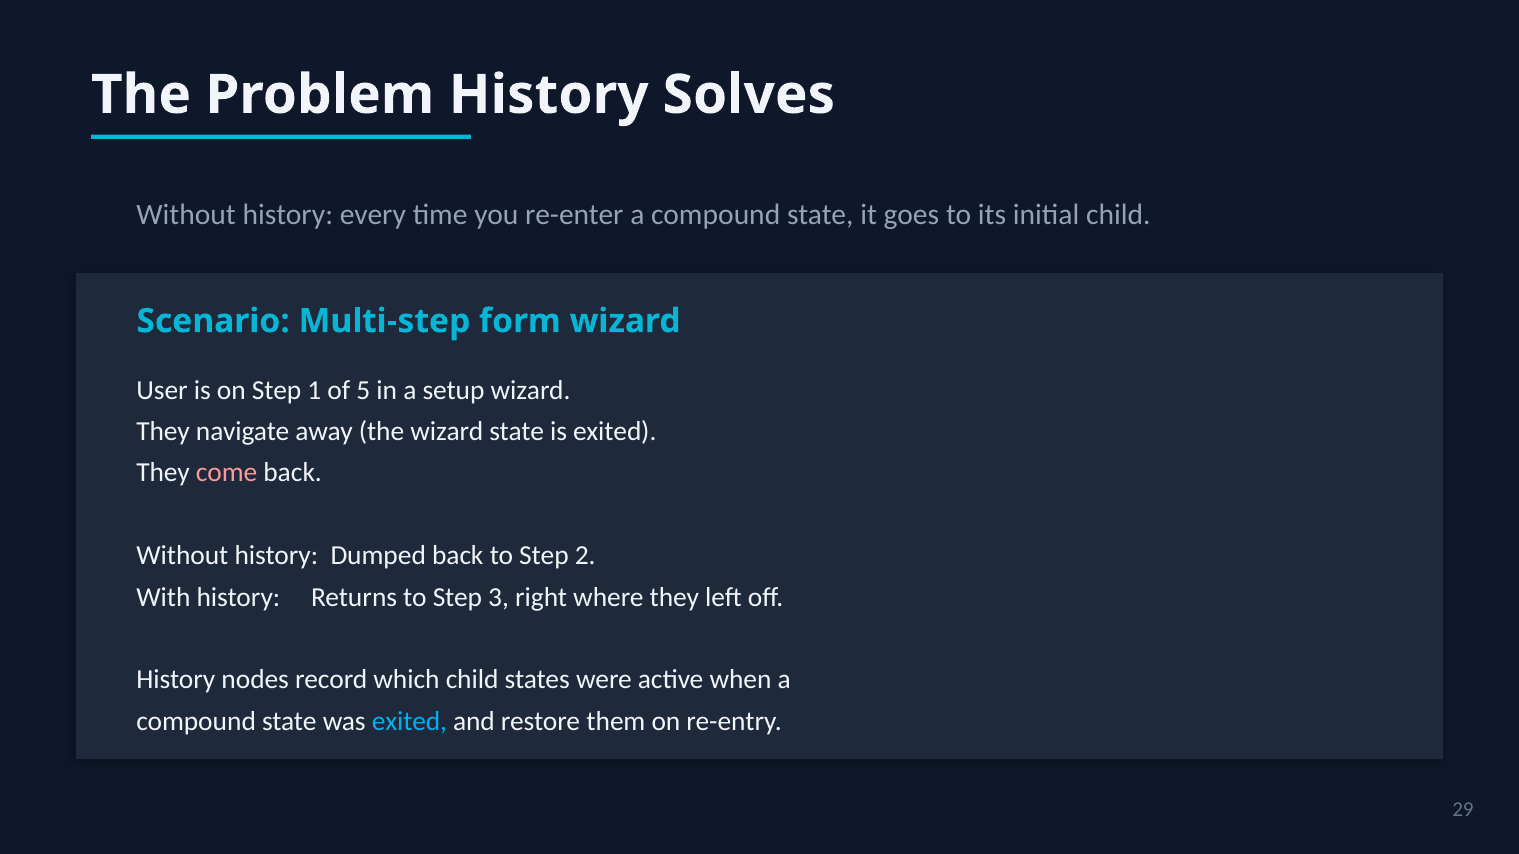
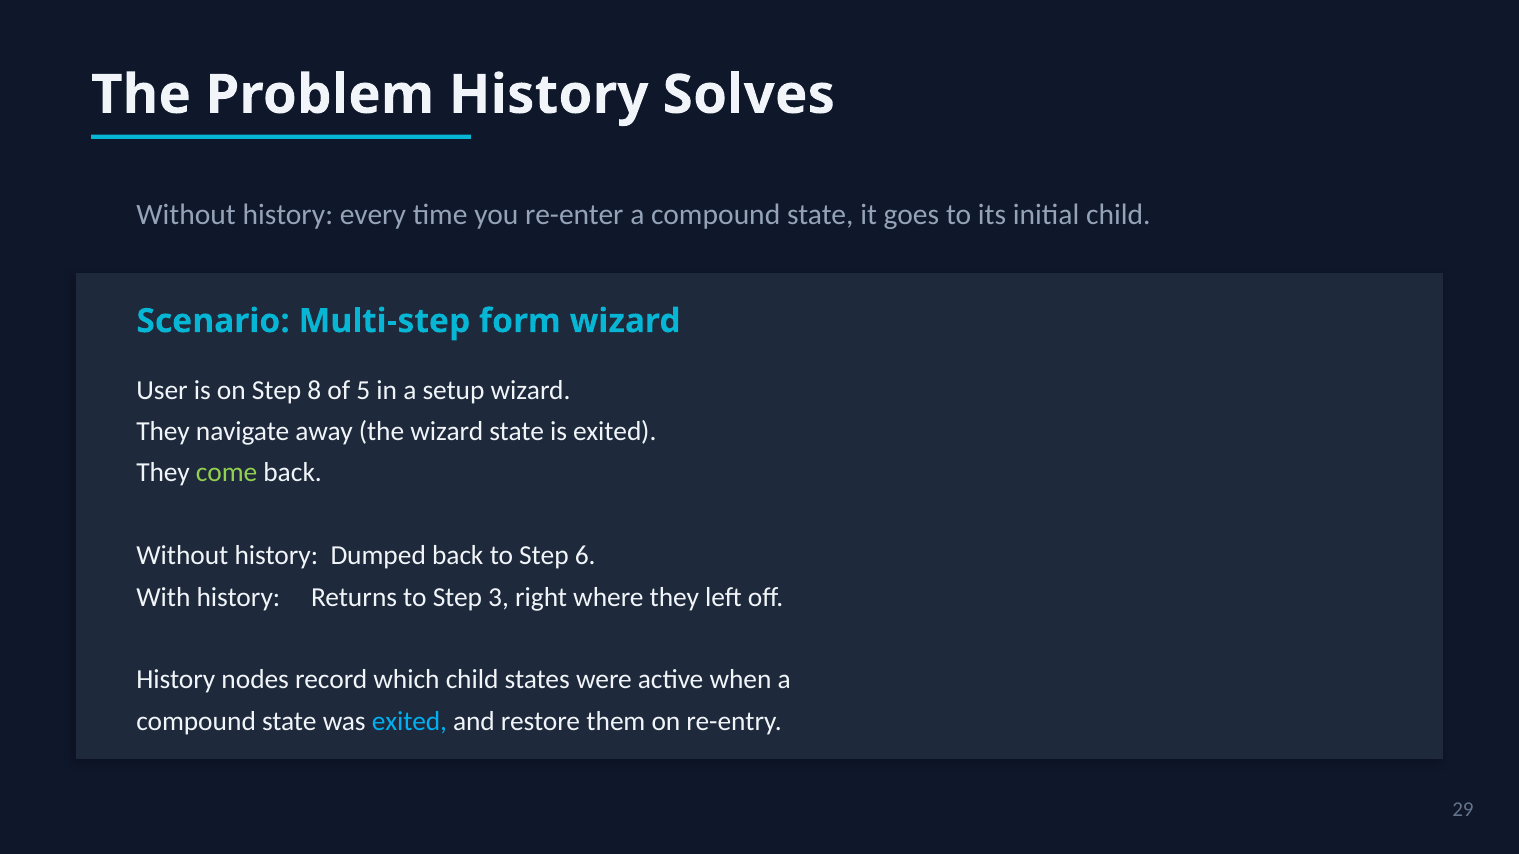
1: 1 -> 8 (314, 390)
come colour: pink -> light green (227, 473)
2: 2 -> 6 (585, 556)
